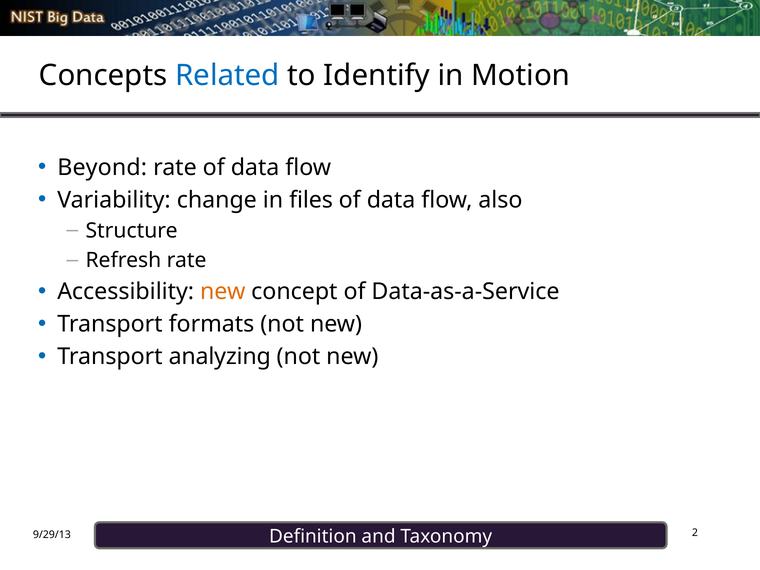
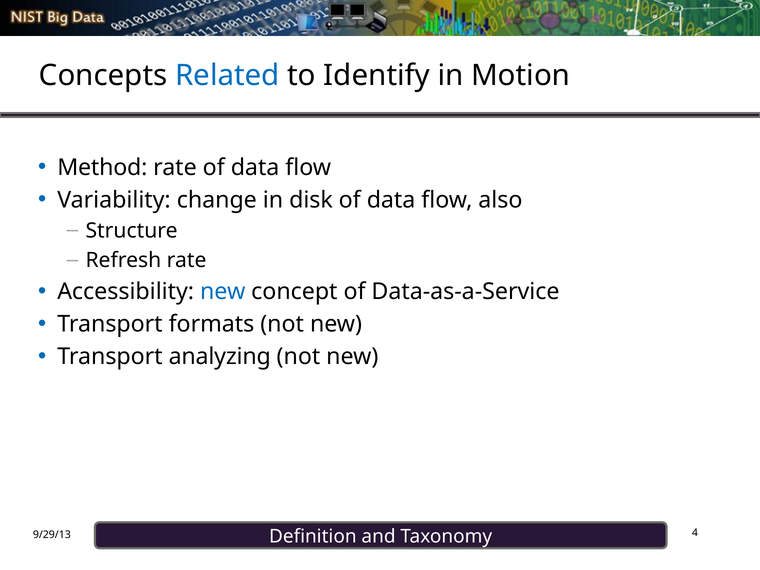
Beyond: Beyond -> Method (102, 168)
files: files -> disk (311, 200)
new colour: orange -> blue (223, 292)
2: 2 -> 4 (695, 533)
